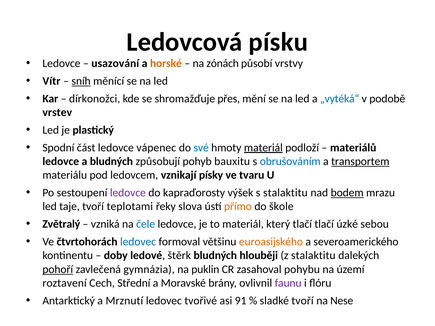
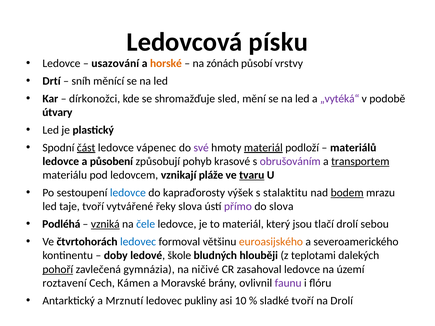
Vítr: Vítr -> Drtí (52, 81)
sníh underline: present -> none (81, 81)
přes: přes -> sled (229, 99)
„vytéká“ colour: blue -> purple (340, 99)
vrstev: vrstev -> útvary (57, 112)
část underline: none -> present (86, 148)
své colour: blue -> purple (201, 148)
a bludných: bludných -> působení (111, 161)
bauxitu: bauxitu -> krasové (232, 161)
obrušováním colour: blue -> purple (290, 161)
písky: písky -> pláže (211, 175)
tvaru underline: none -> present (252, 175)
ledovce colour: purple -> blue (128, 193)
teplotami: teplotami -> vytvářené (130, 207)
přímo colour: orange -> purple (238, 207)
do škole: škole -> slova (281, 207)
Zvětralý: Zvětralý -> Podléhá (61, 224)
vzniká underline: none -> present (105, 224)
který tlačí: tlačí -> jsou (302, 224)
tlačí úzké: úzké -> drolí (347, 224)
štěrk: štěrk -> škole (179, 256)
z stalaktitu: stalaktitu -> teplotami (313, 256)
puklin: puklin -> ničivé (205, 269)
zasahoval pohybu: pohybu -> ledovce (302, 269)
Střední: Střední -> Kámen (134, 283)
tvořivé: tvořivé -> pukliny (201, 301)
91: 91 -> 10 (241, 301)
na Nese: Nese -> Drolí (342, 301)
